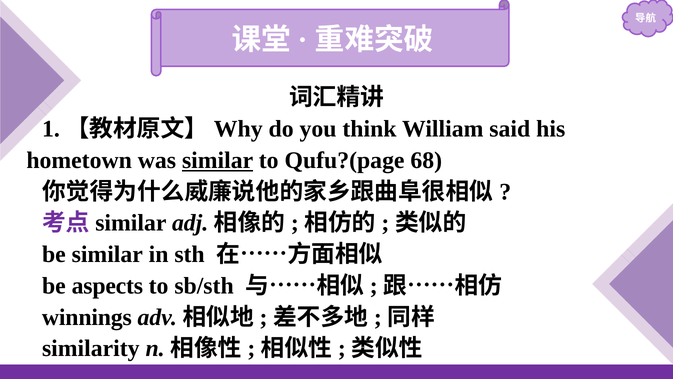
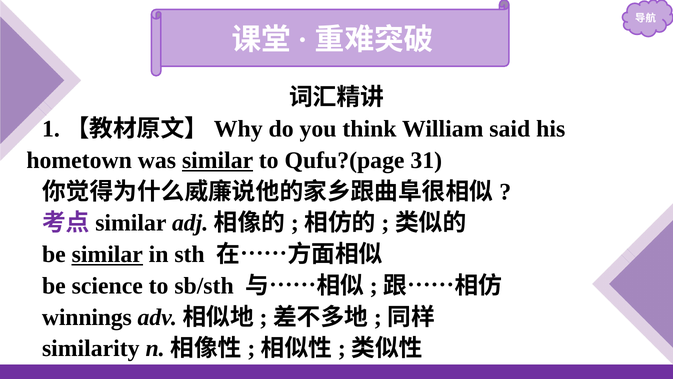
68: 68 -> 31 (426, 160)
similar underline: none -> present (107, 254)
aspects: aspects -> science (107, 285)
